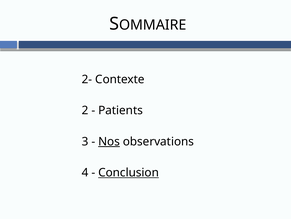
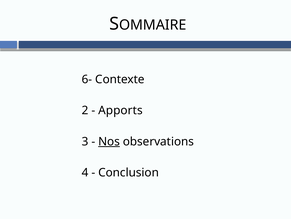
2-: 2- -> 6- (87, 79)
Patients: Patients -> Apports (120, 110)
Conclusion underline: present -> none (129, 172)
